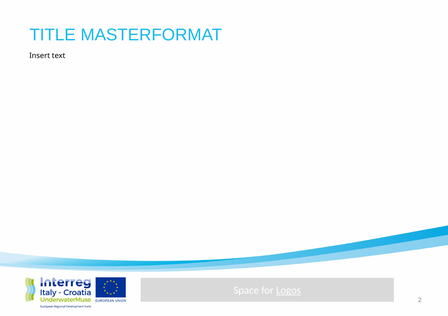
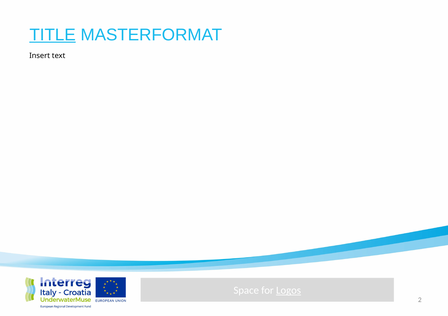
TITLE underline: none -> present (53, 35)
